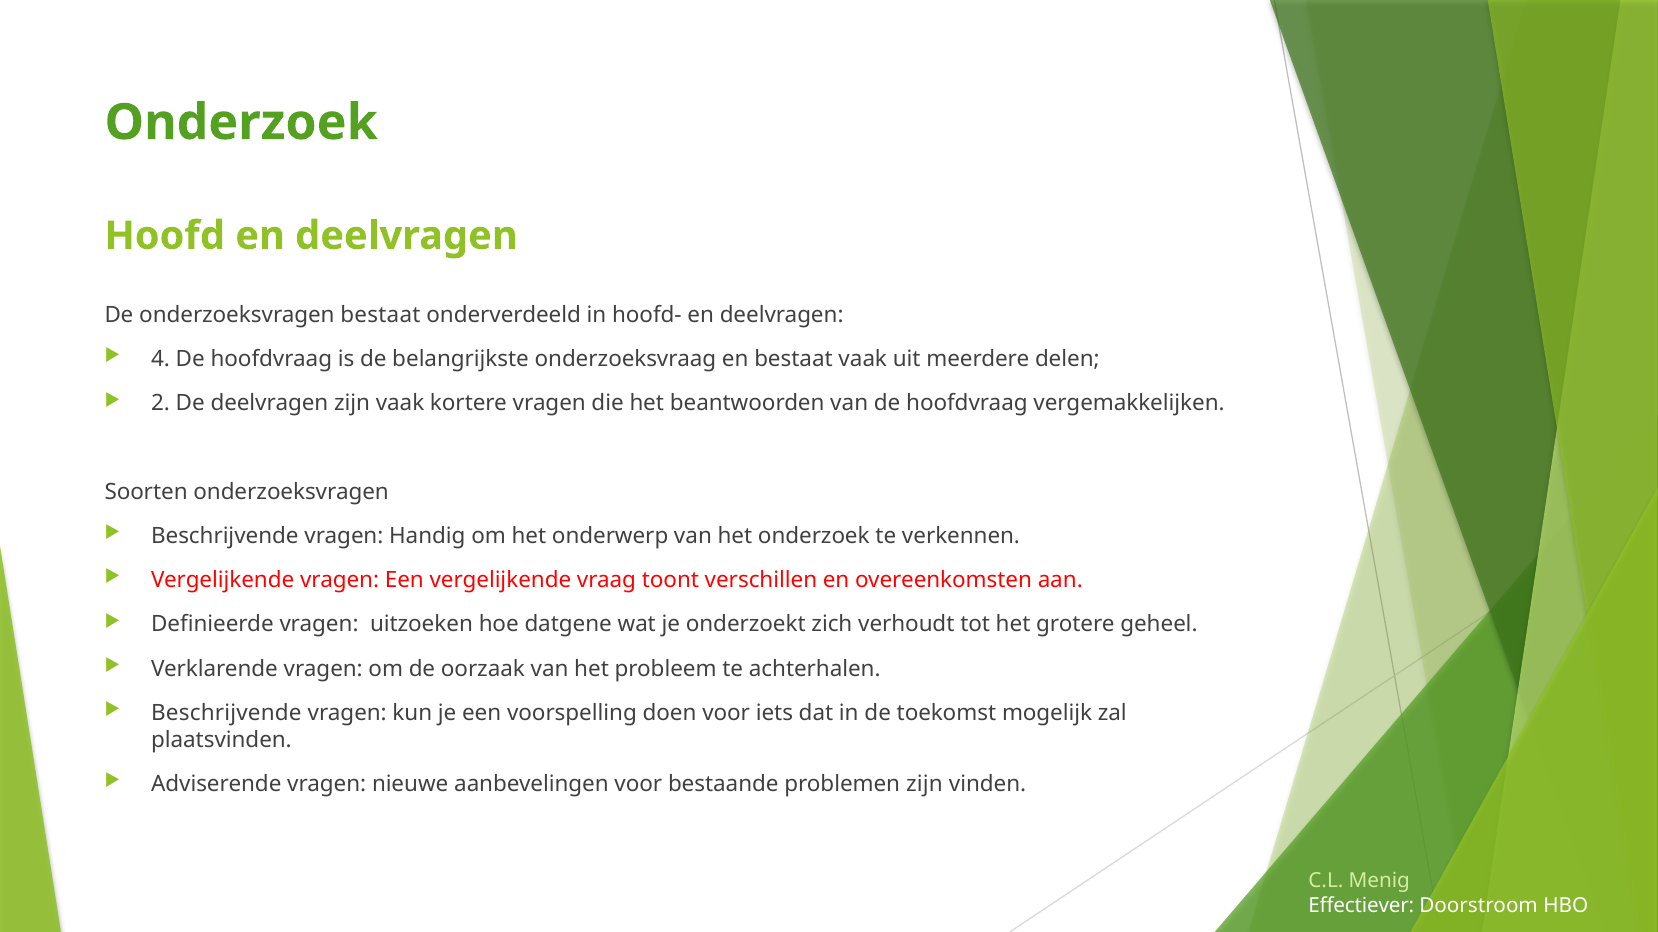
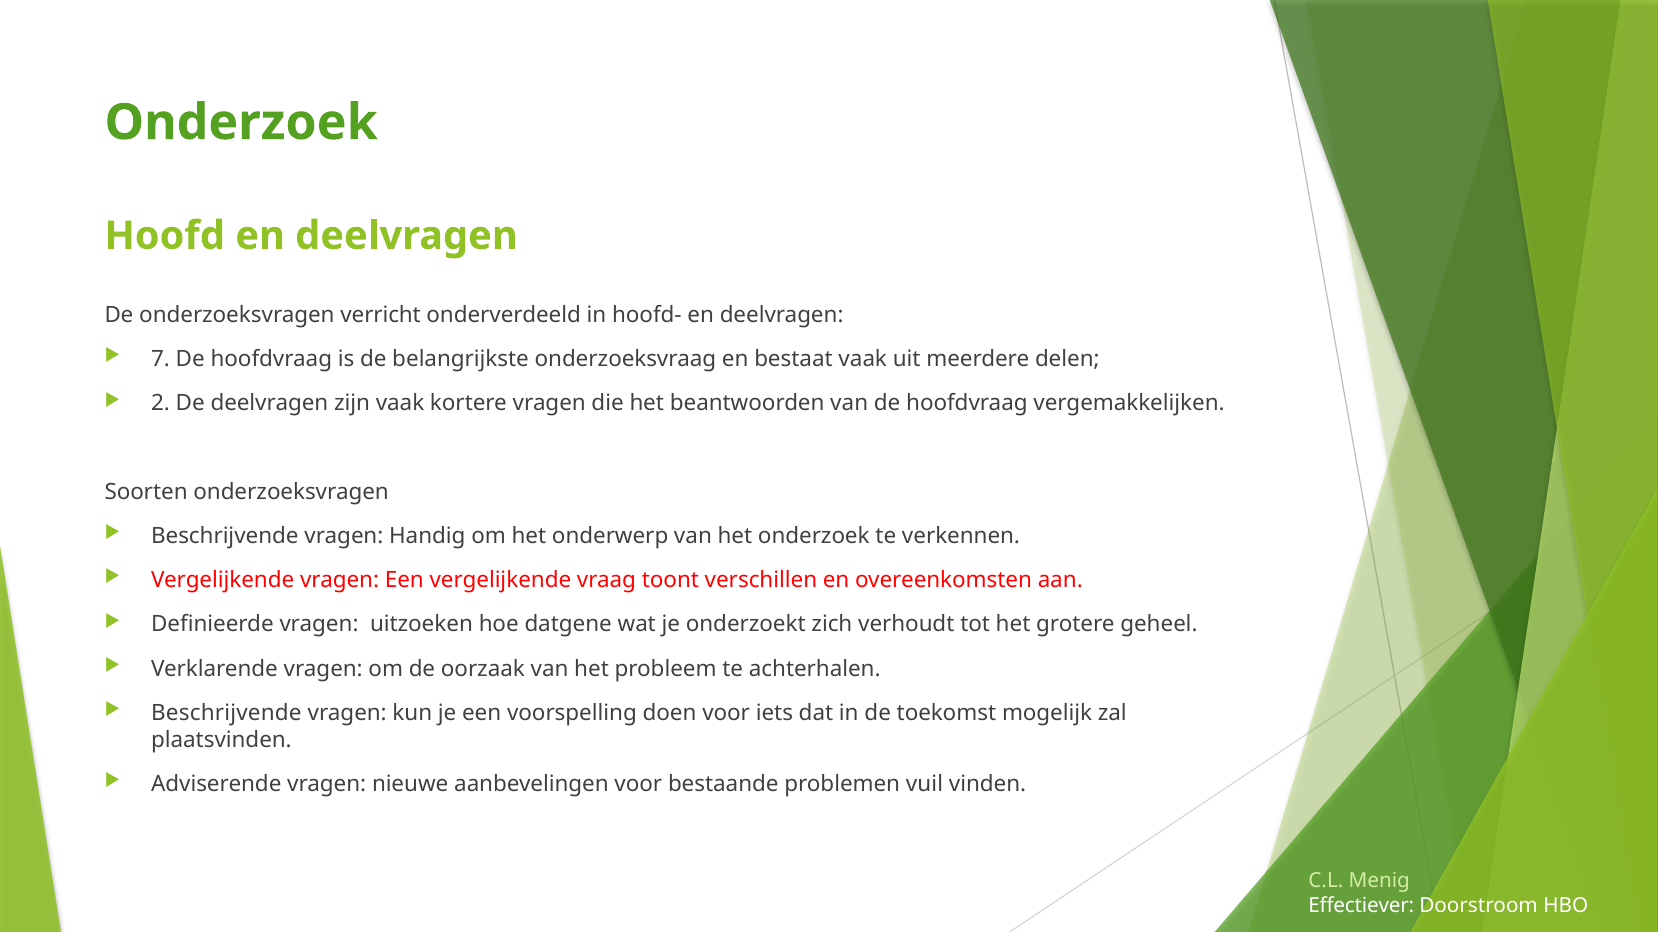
onderzoeksvragen bestaat: bestaat -> verricht (381, 315)
4: 4 -> 7 (161, 359)
problemen zijn: zijn -> vuil (924, 785)
